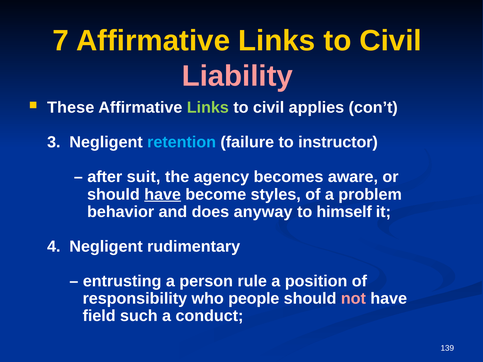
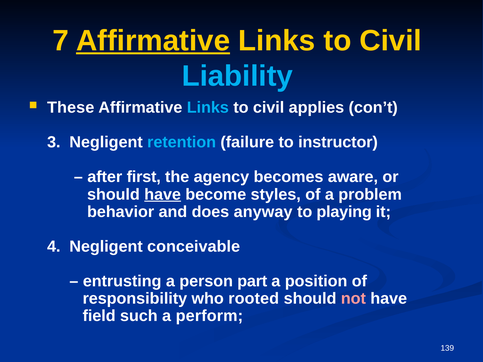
Affirmative underline: none -> present (153, 41)
Liability colour: pink -> light blue (237, 76)
Links colour: light green -> light blue (208, 108)
suit: suit -> first (144, 177)
himself: himself -> playing (344, 212)
rudimentary: rudimentary -> conceivable (194, 247)
rule: rule -> part (252, 281)
people: people -> rooted (254, 299)
conduct: conduct -> perform (209, 316)
